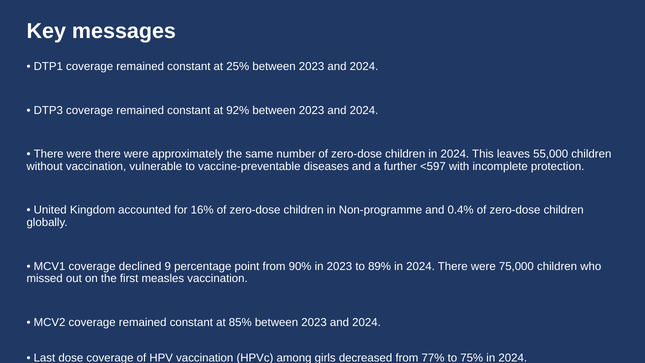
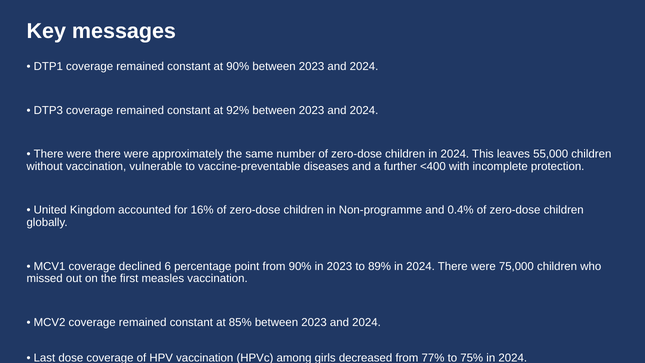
at 25%: 25% -> 90% (238, 67)
<597: <597 -> <400 (433, 166)
9: 9 -> 6 (168, 266)
